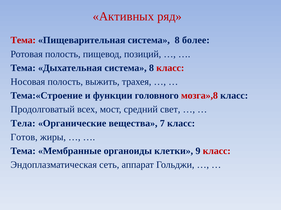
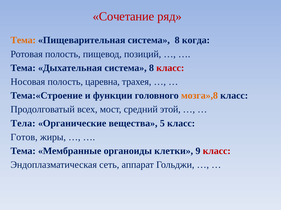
Активных: Активных -> Сочетание (124, 16)
Тема colour: red -> orange (23, 40)
более: более -> когда (196, 40)
выжить: выжить -> царевна (102, 82)
мозга»,8 colour: red -> orange (199, 96)
свет: свет -> этой (170, 110)
7: 7 -> 5 (162, 124)
